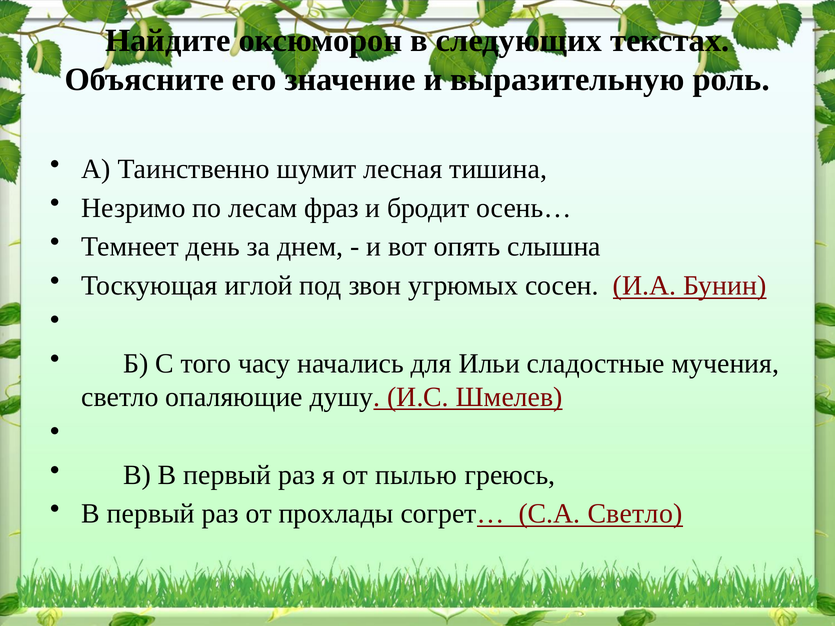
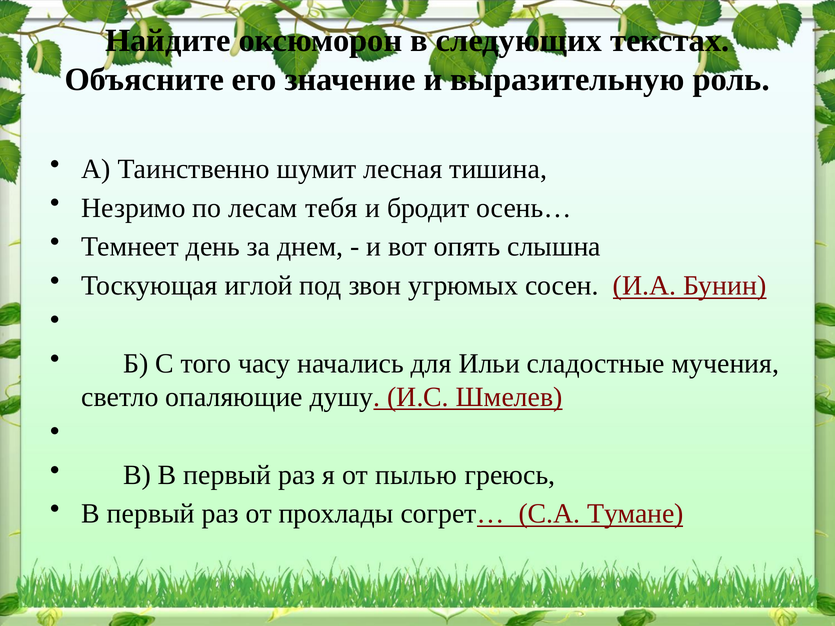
фраз: фраз -> тебя (331, 208)
С.А Светло: Светло -> Тумане (635, 514)
